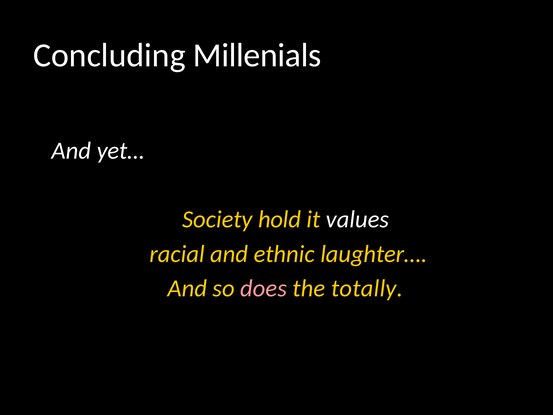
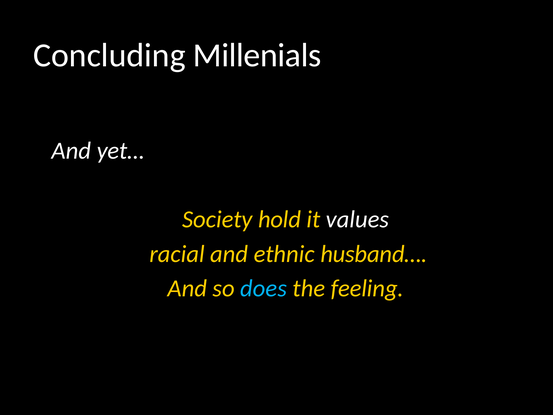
laughter…: laughter… -> husband… (374, 254)
does colour: pink -> light blue (264, 288)
totally: totally -> feeling (367, 288)
